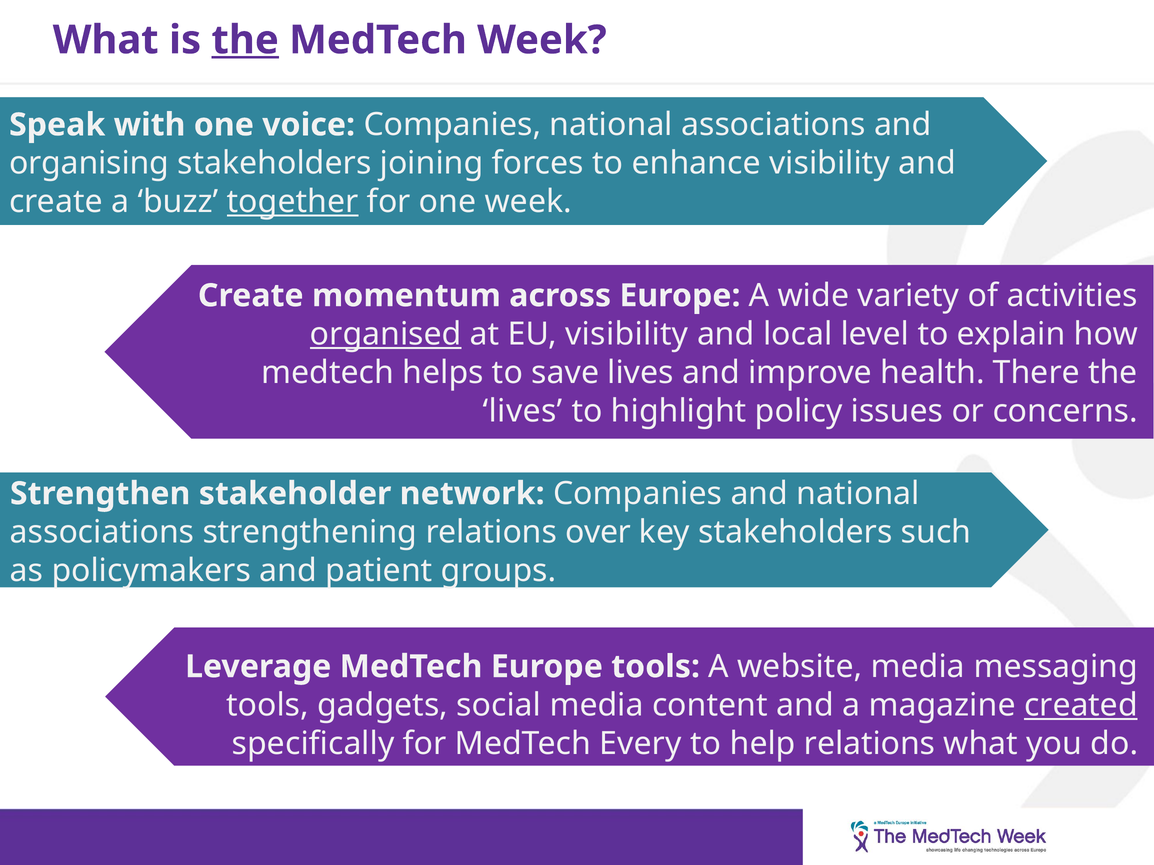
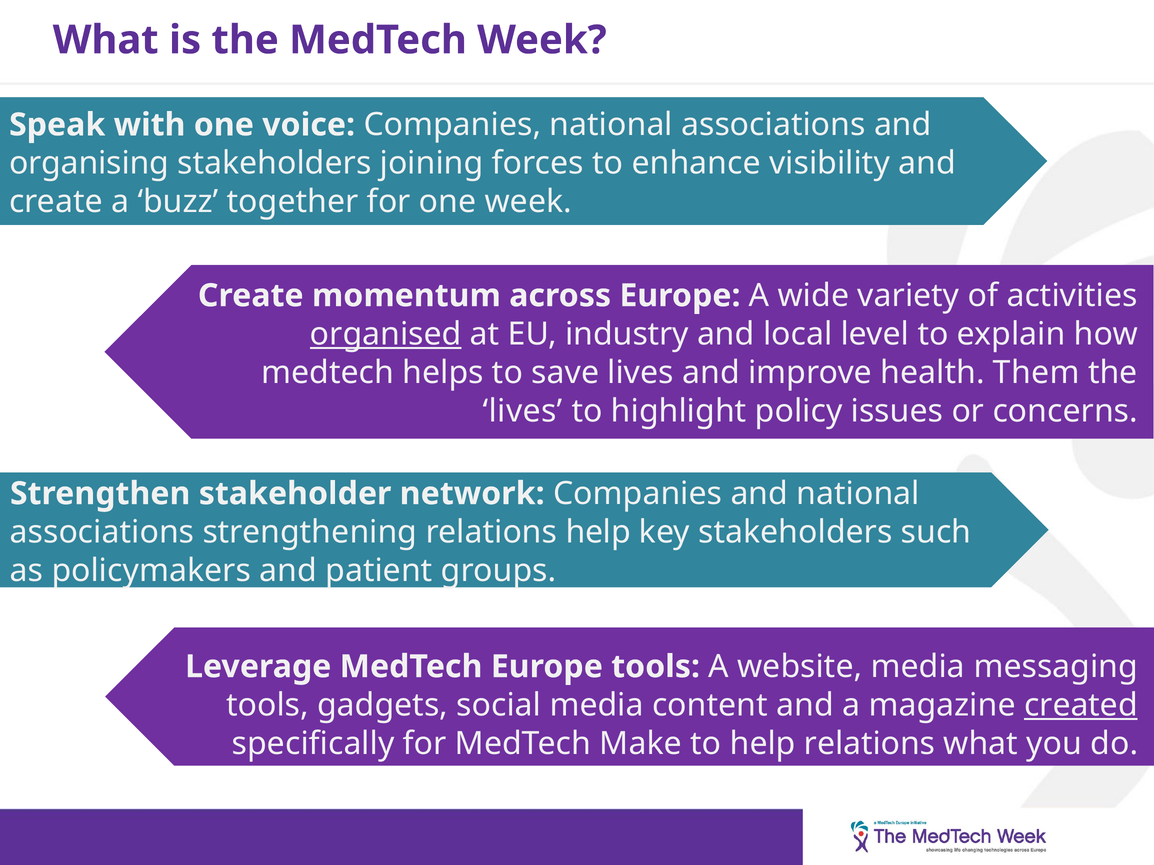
the underline: present -> none (245, 40)
together underline: present -> none (293, 202)
EU visibility: visibility -> industry (627, 334)
There: There -> Them (1036, 373)
relations over: over -> help (598, 532)
Every: Every -> Make (641, 744)
